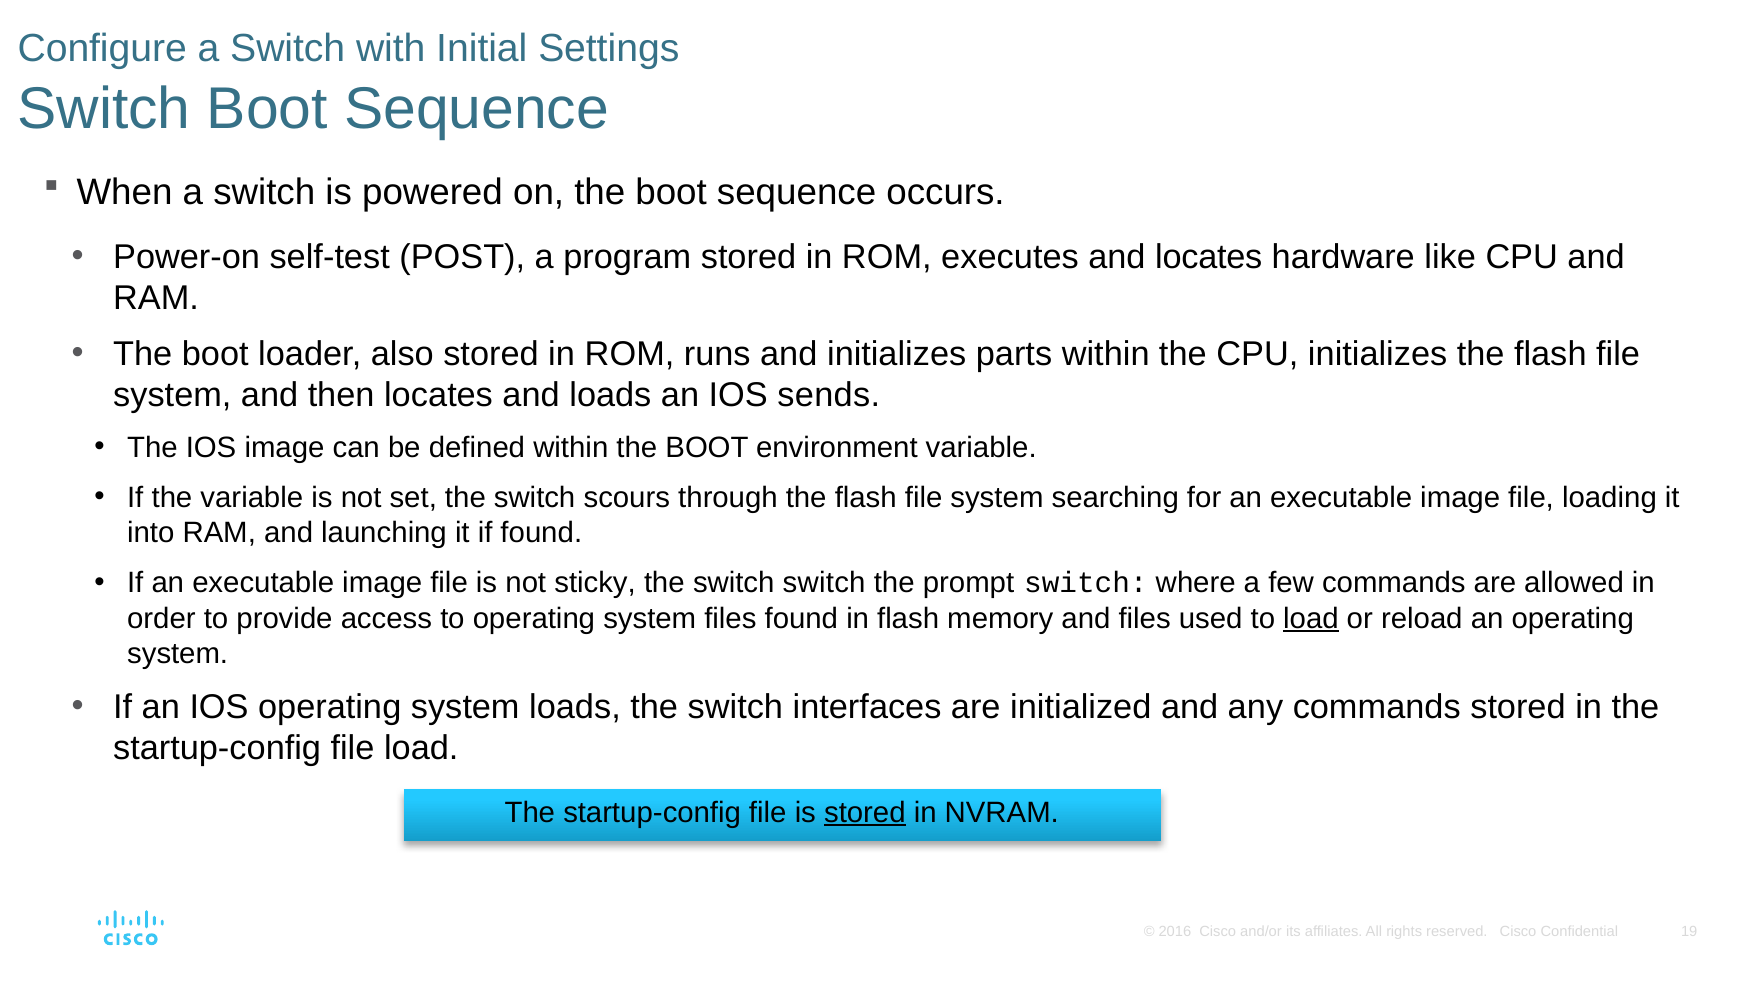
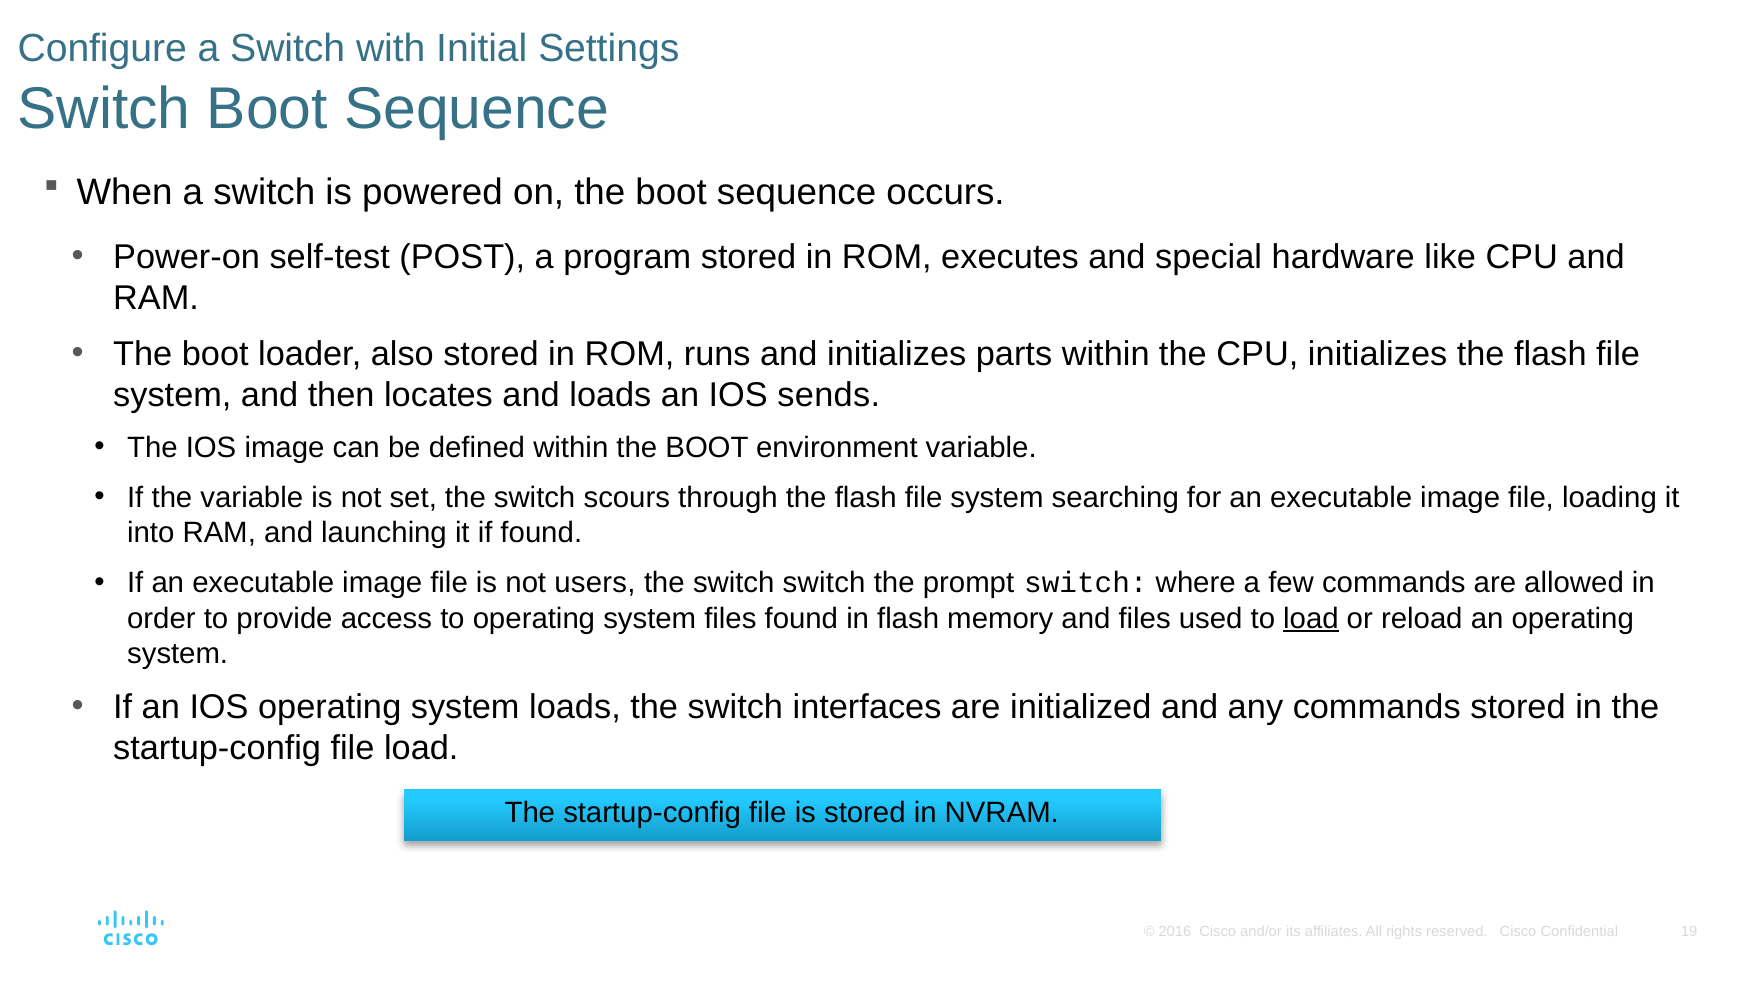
and locates: locates -> special (1209, 257)
sticky: sticky -> users (595, 583)
stored underline: present -> none (865, 812)
